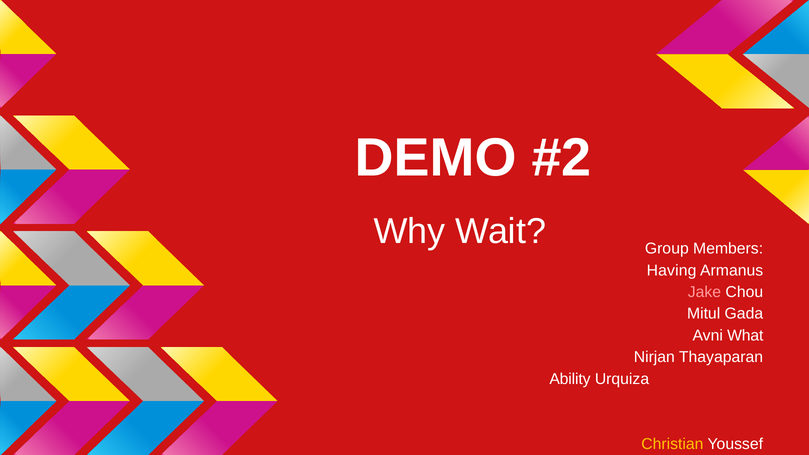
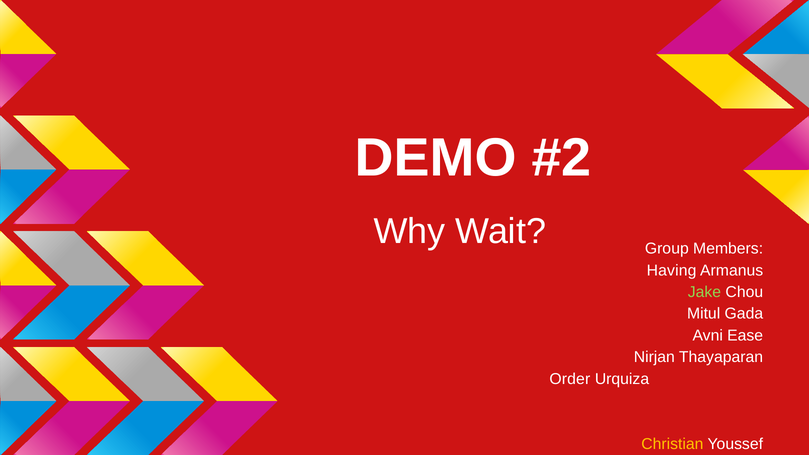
Jake colour: pink -> light green (704, 292)
What: What -> Ease (745, 336)
Ability: Ability -> Order (570, 379)
